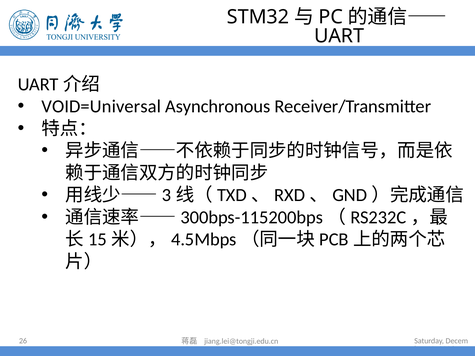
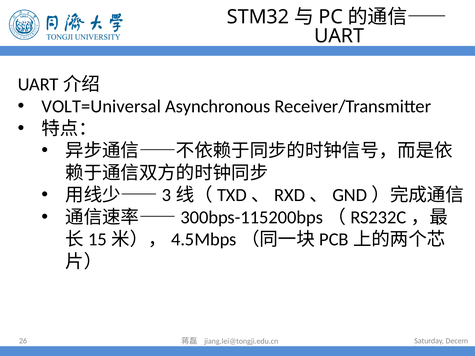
VOID=Universal: VOID=Universal -> VOLT=Universal (101, 107)
